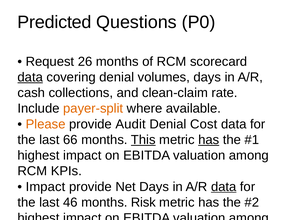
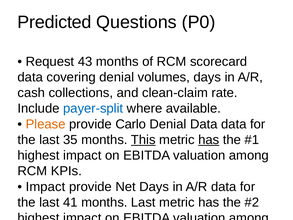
26: 26 -> 43 (85, 61)
data underline: present -> none (30, 77)
payer-split colour: orange -> blue (93, 108)
Audit: Audit -> Carlo (131, 124)
Denial Cost: Cost -> Data (204, 124)
66: 66 -> 35 (70, 140)
data underline: present -> none (224, 186)
46: 46 -> 41 (70, 202)
months Risk: Risk -> Last (143, 202)
